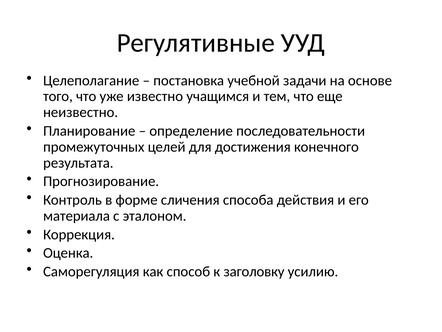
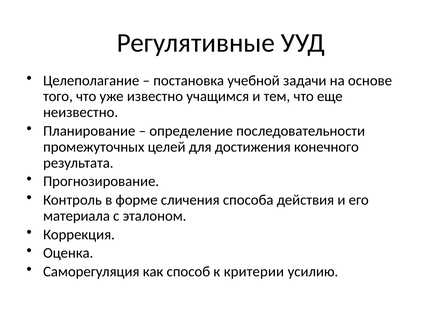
заголовку: заголовку -> критерии (254, 271)
